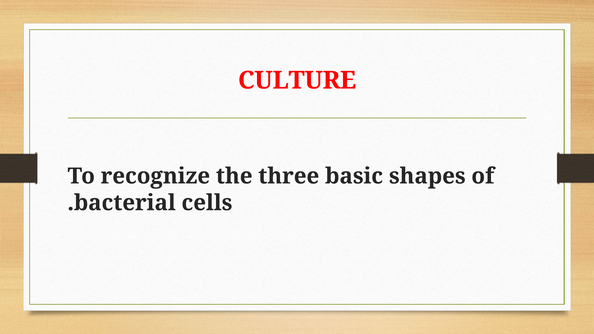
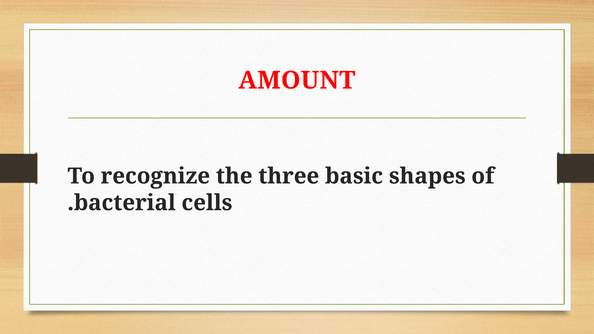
CULTURE: CULTURE -> AMOUNT (297, 80)
